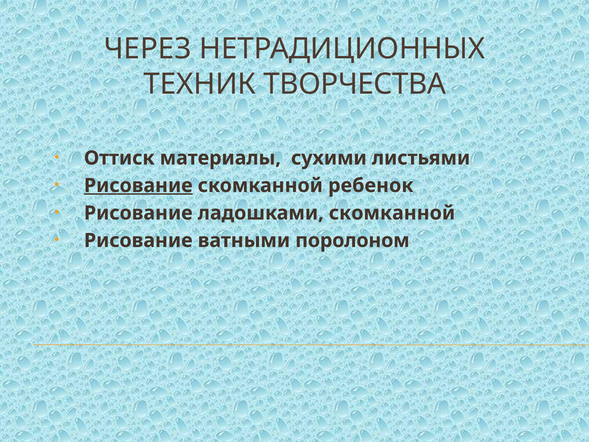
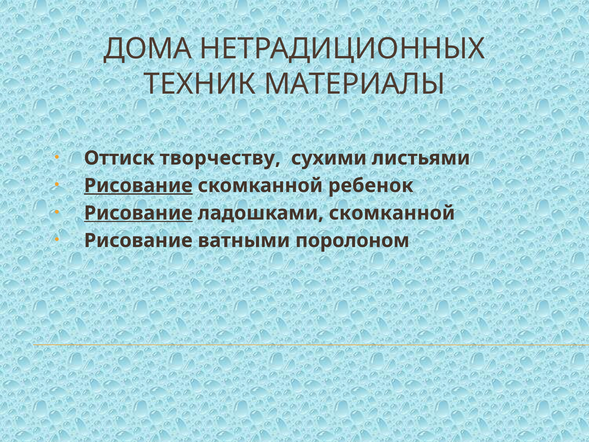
ЧЕРЕЗ: ЧЕРЕЗ -> ДОМА (148, 49)
ТВОРЧЕСТВА: ТВОРЧЕСТВА -> МАТЕРИАЛЫ (355, 84)
материалы: материалы -> творчеству (220, 158)
Рисование underline: none -> present (138, 213)
